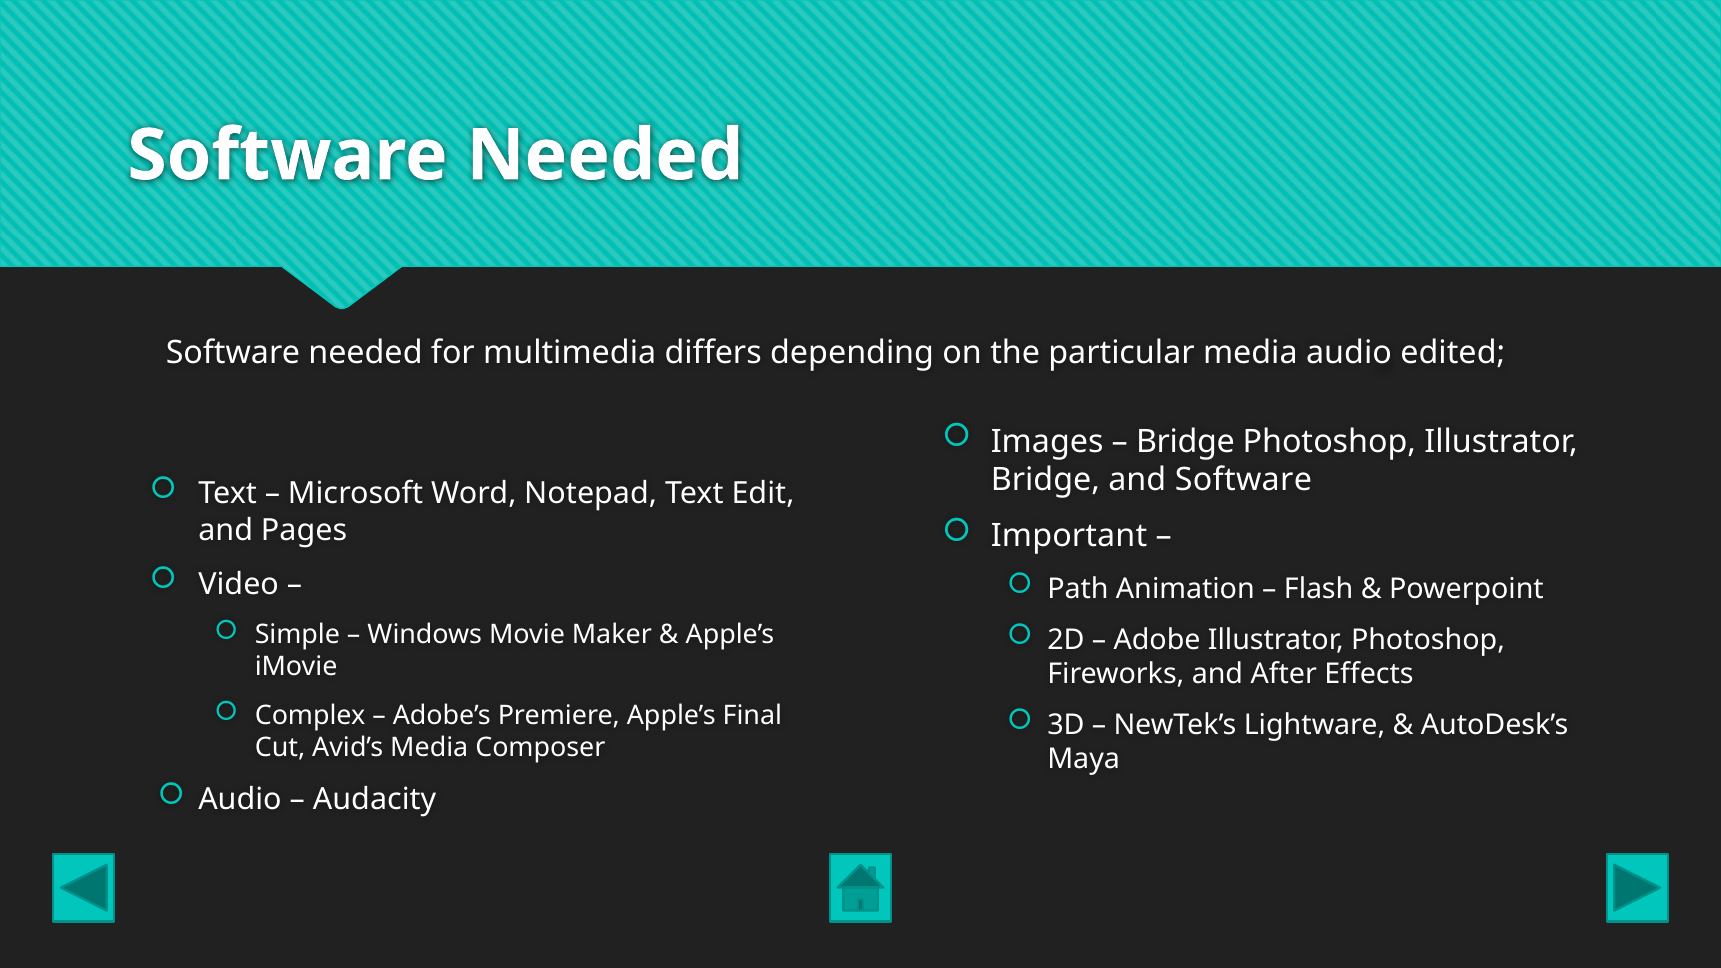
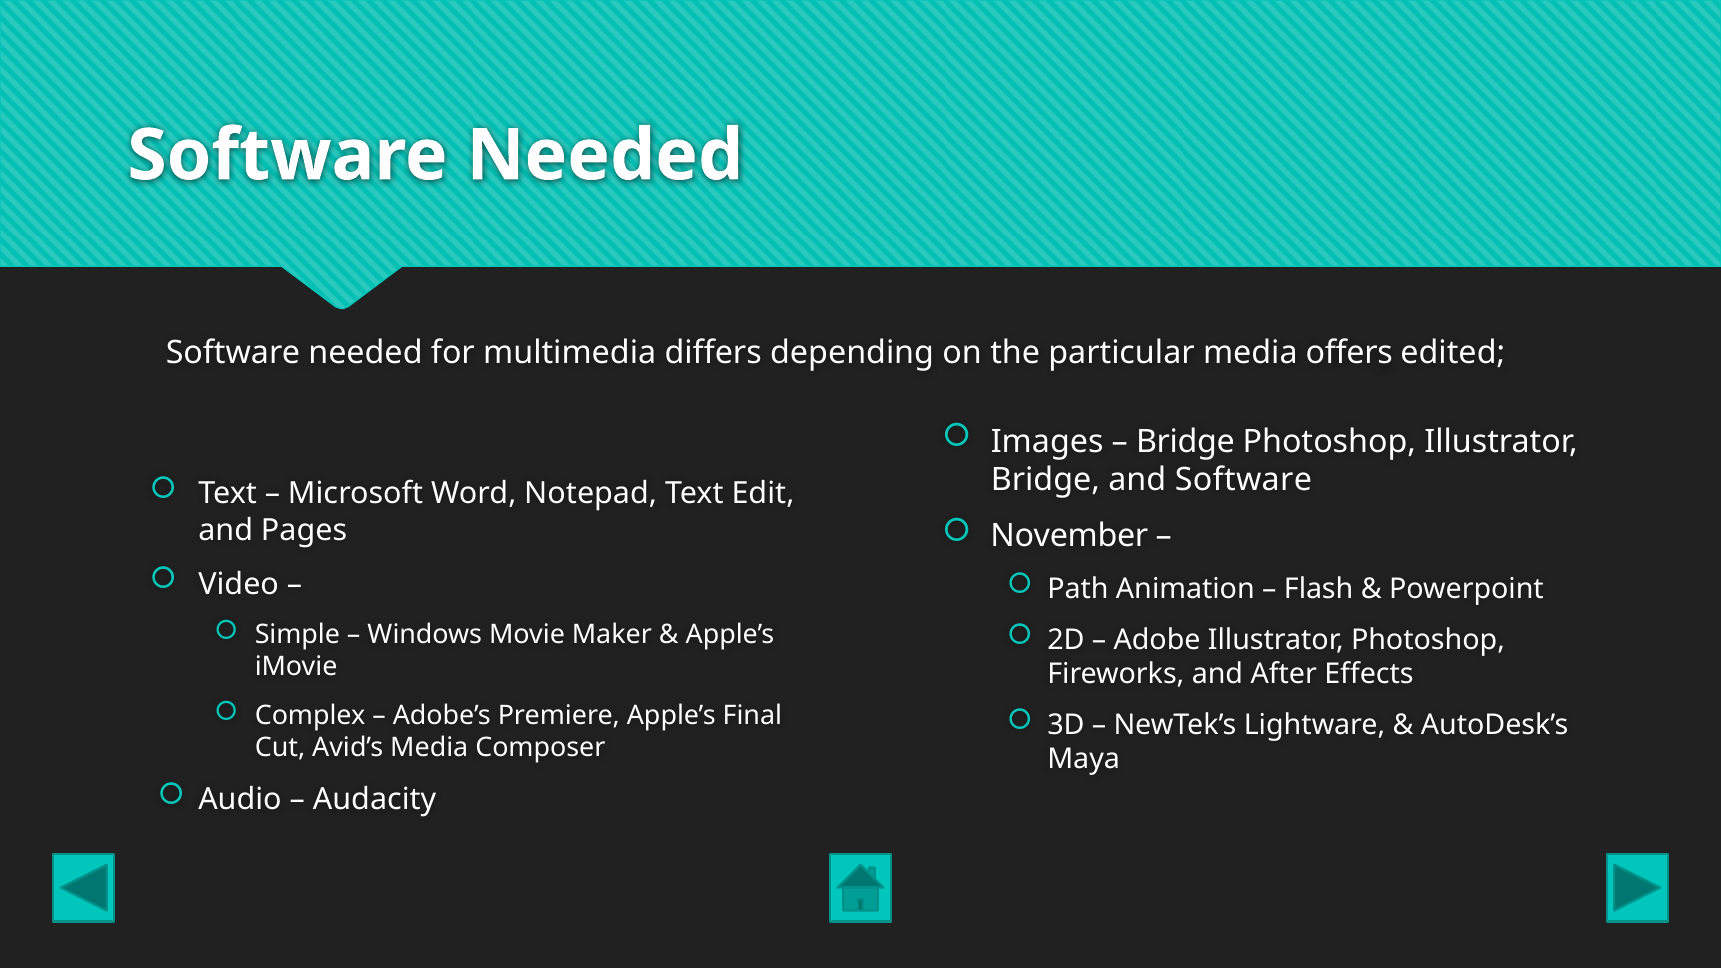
media audio: audio -> offers (1349, 353)
Important: Important -> November (1069, 536)
